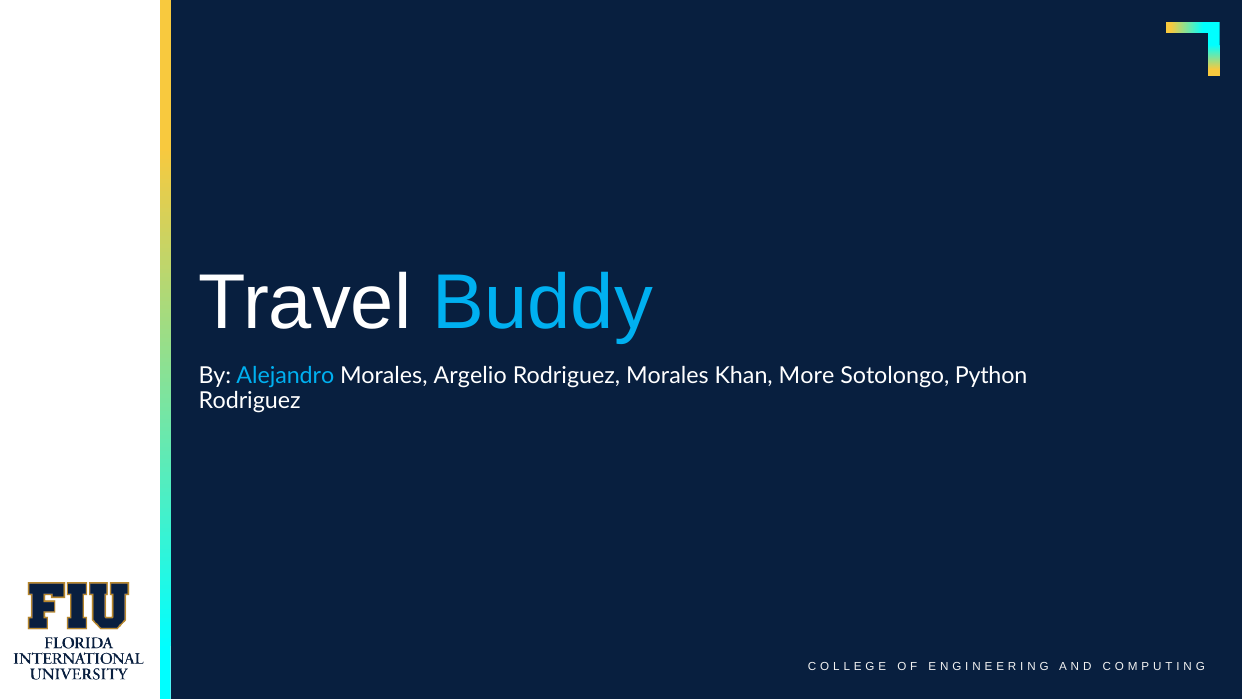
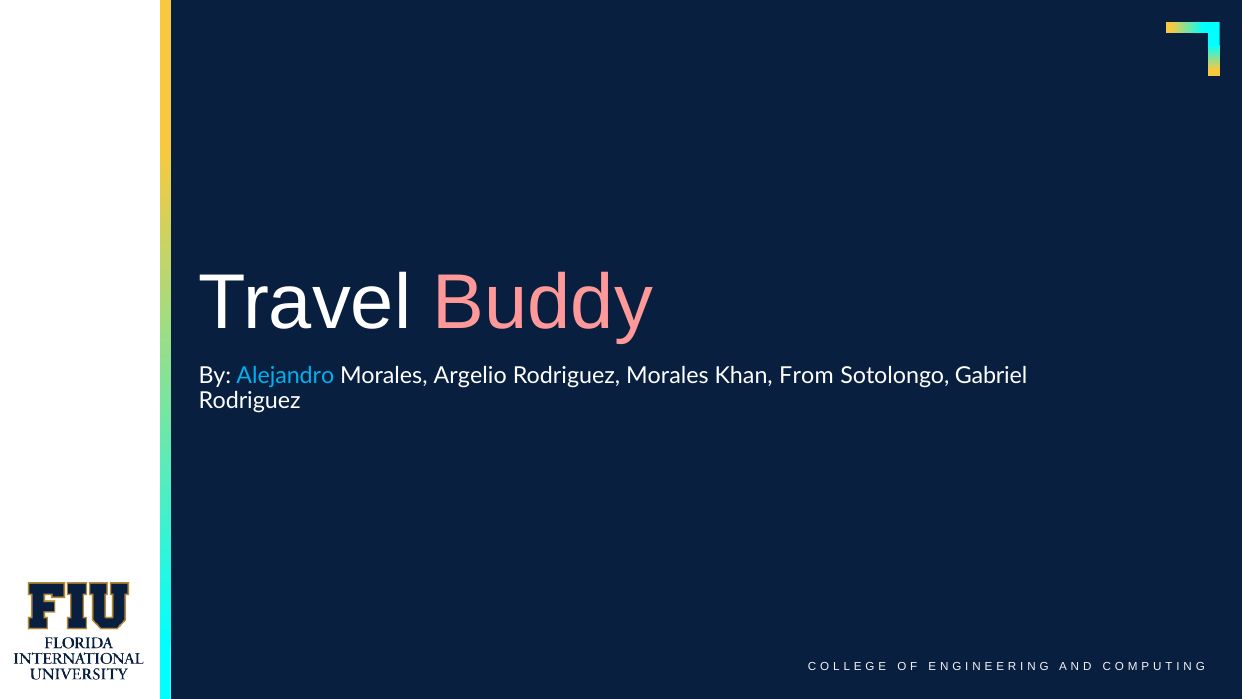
Buddy colour: light blue -> pink (543, 302)
More: More -> From (806, 376)
Python: Python -> Gabriel (991, 376)
